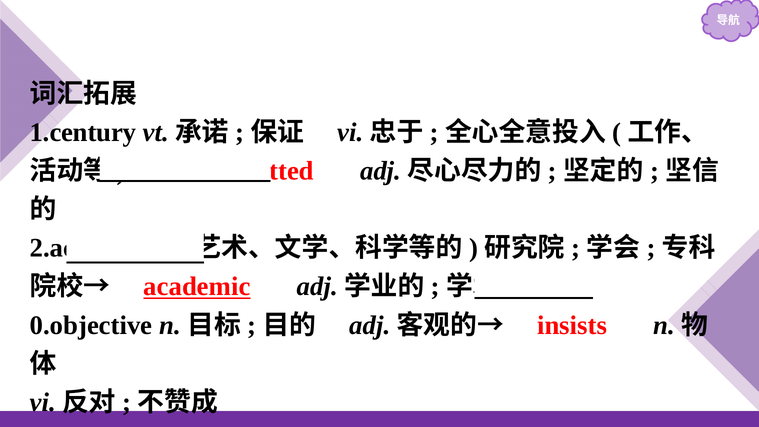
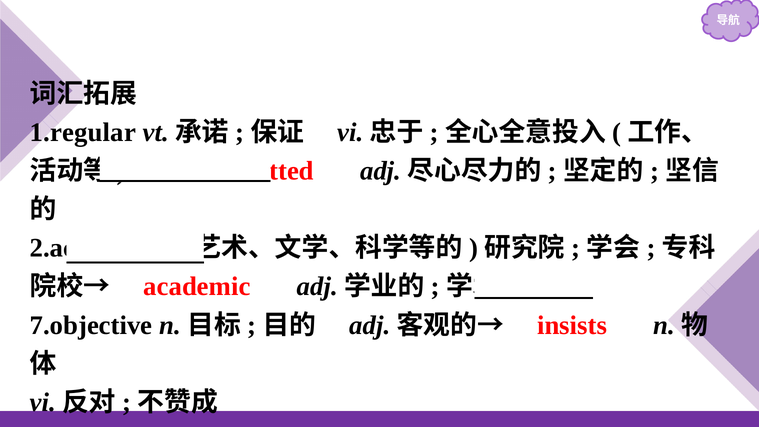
1.century: 1.century -> 1.regular (83, 132)
academic underline: present -> none (197, 287)
0.objective: 0.objective -> 7.objective (91, 325)
